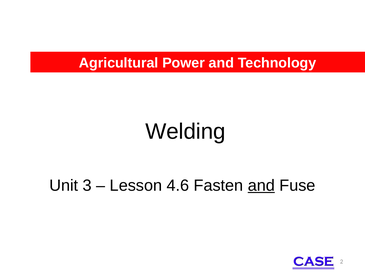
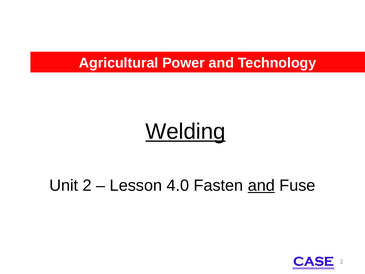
Welding underline: none -> present (186, 131)
Unit 3: 3 -> 2 (87, 185)
4.6: 4.6 -> 4.0 (178, 185)
